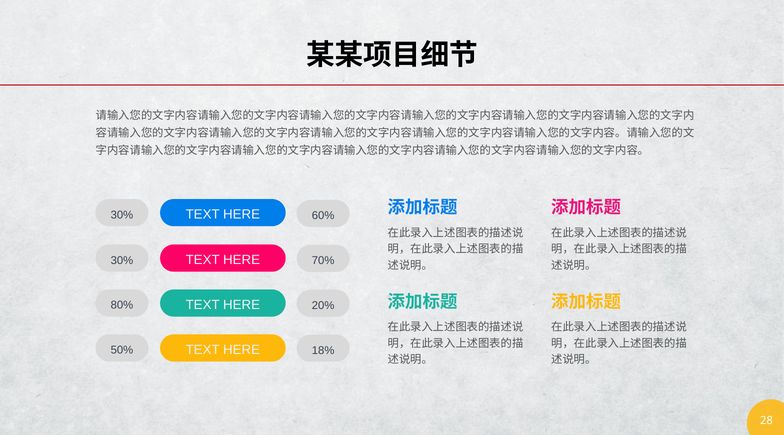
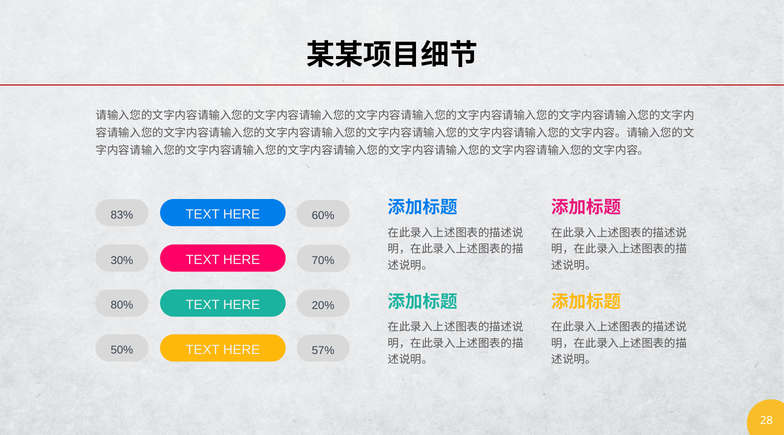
30%: 30% -> 83% (122, 215)
18%: 18% -> 57% (323, 351)
